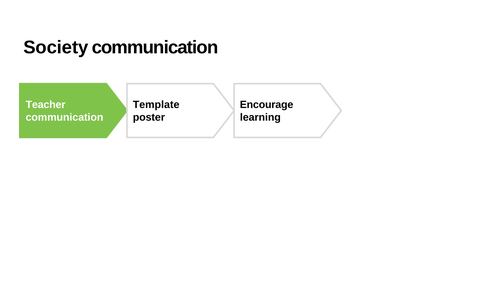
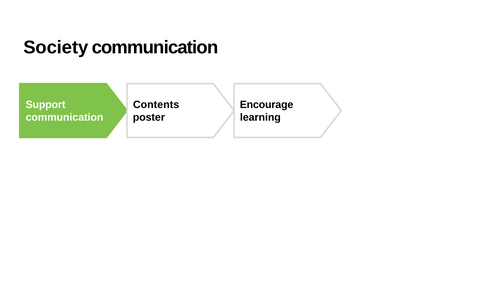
Teacher: Teacher -> Support (46, 105)
Template: Template -> Contents (156, 105)
